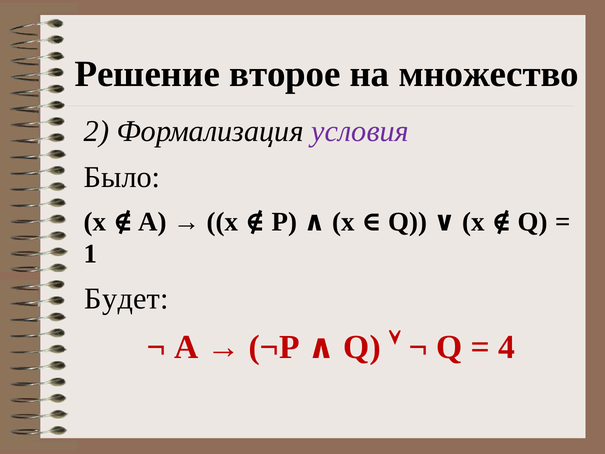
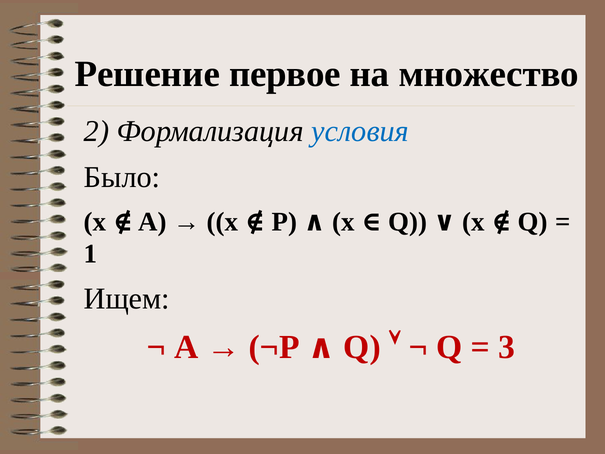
второе: второе -> первое (285, 74)
условия colour: purple -> blue (360, 131)
Будет: Будет -> Ищем (127, 298)
4: 4 -> 3 (506, 347)
